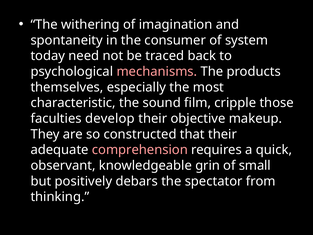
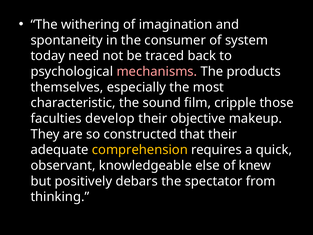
comprehension colour: pink -> yellow (140, 150)
grin: grin -> else (208, 165)
small: small -> knew (255, 165)
